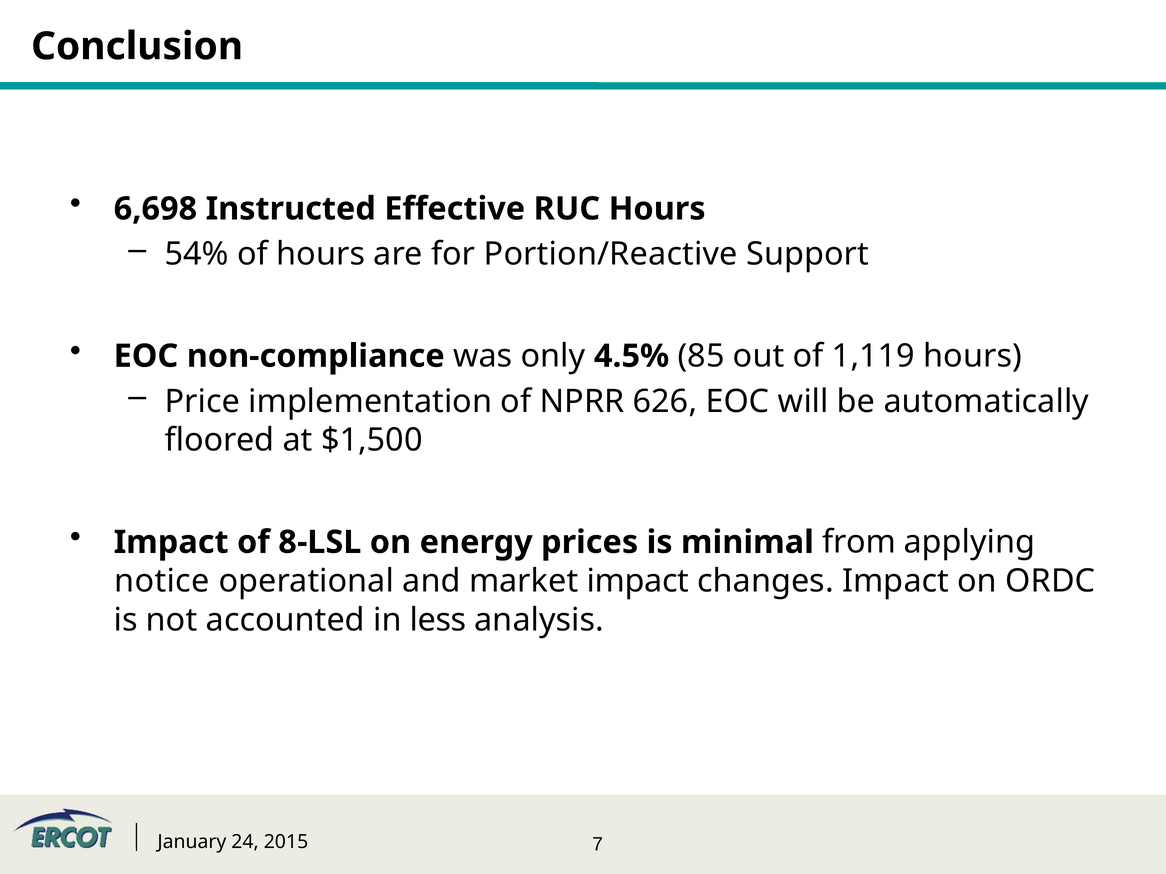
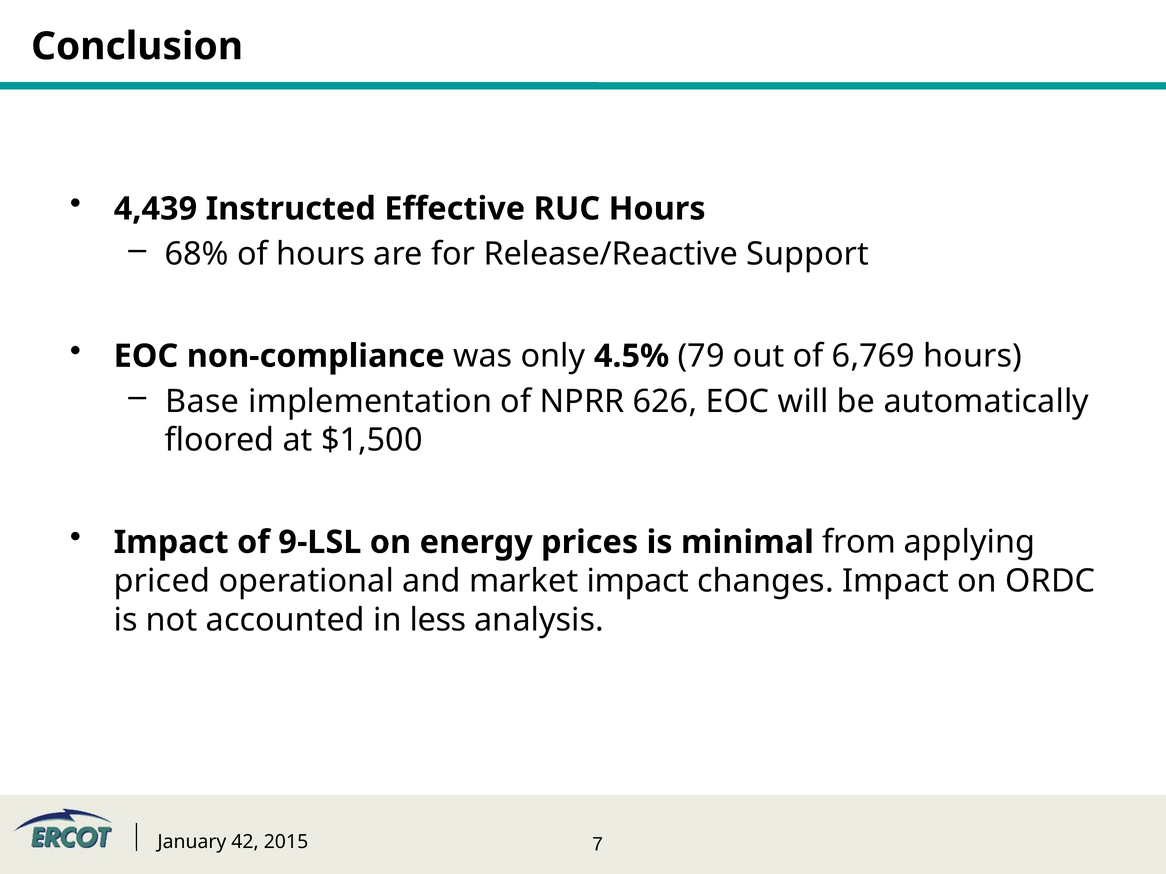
6,698: 6,698 -> 4,439 (155, 209)
54%: 54% -> 68% (197, 254)
Portion/Reactive: Portion/Reactive -> Release/Reactive (611, 254)
85: 85 -> 79 (701, 356)
1,119: 1,119 -> 6,769 (873, 356)
Price: Price -> Base (202, 402)
8-LSL: 8-LSL -> 9-LSL (320, 543)
notice: notice -> priced (162, 581)
24: 24 -> 42 (245, 842)
